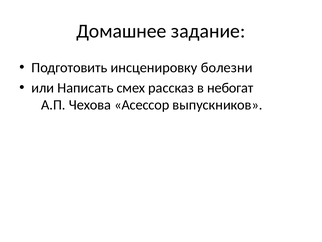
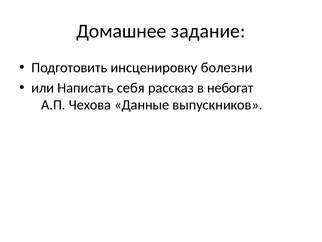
смех: смех -> себя (131, 88)
Асессор: Асессор -> Данные (142, 105)
